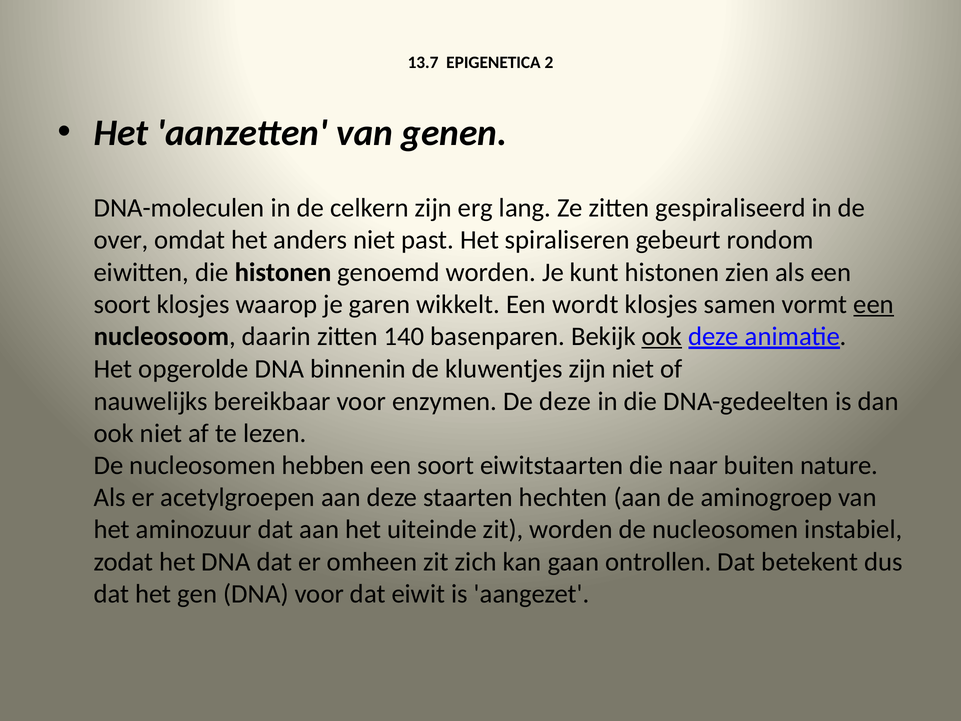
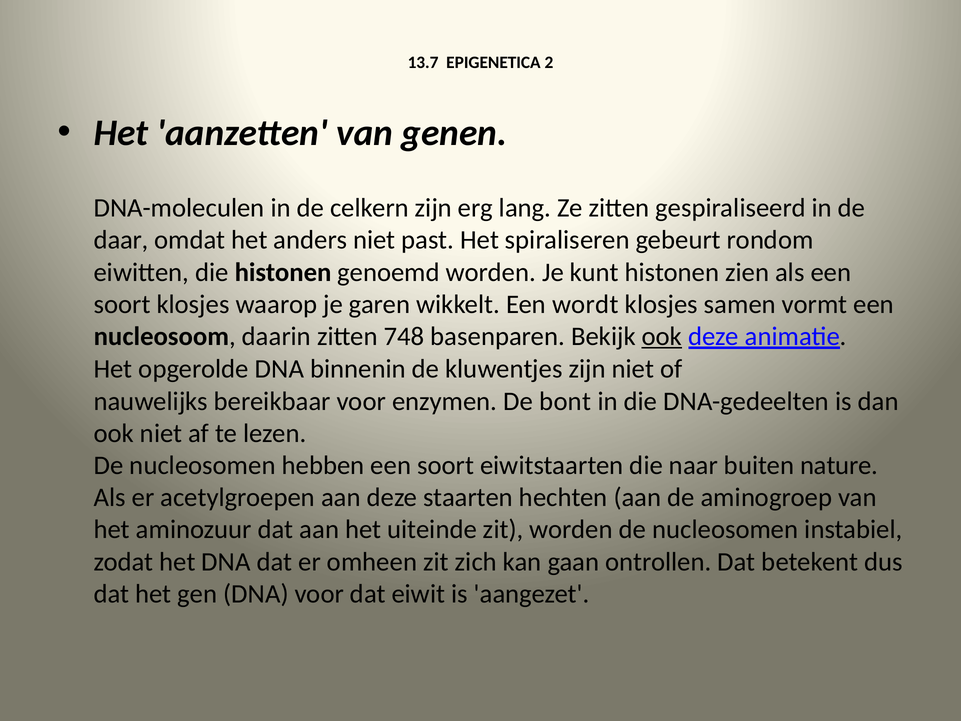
over: over -> daar (121, 240)
een underline: present -> none (874, 304)
140: 140 -> 748 (404, 336)
De deze: deze -> bont (565, 401)
